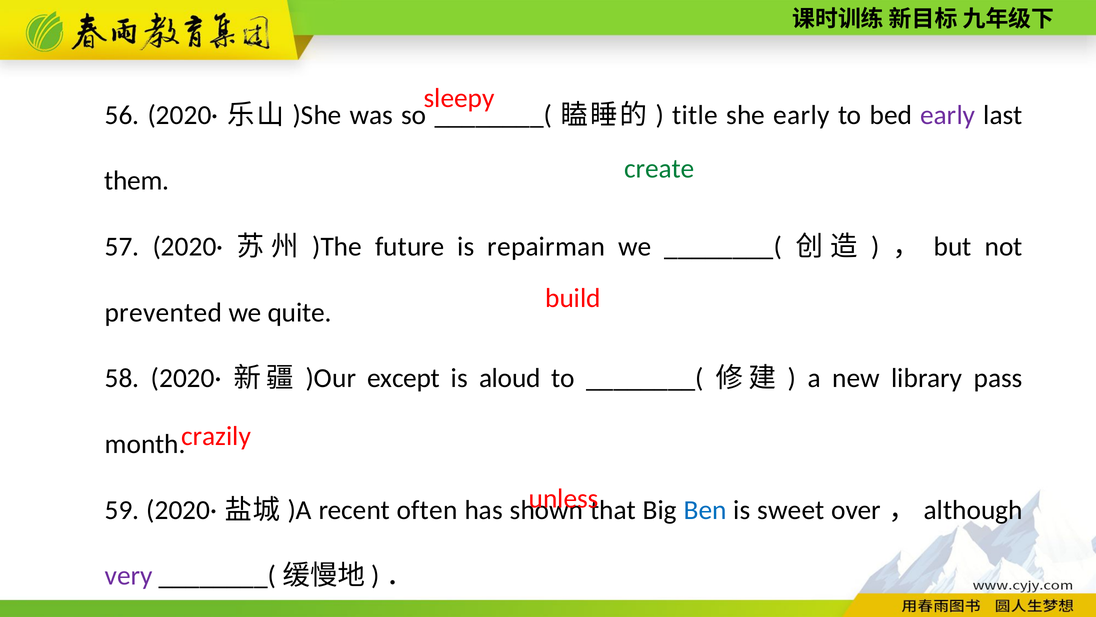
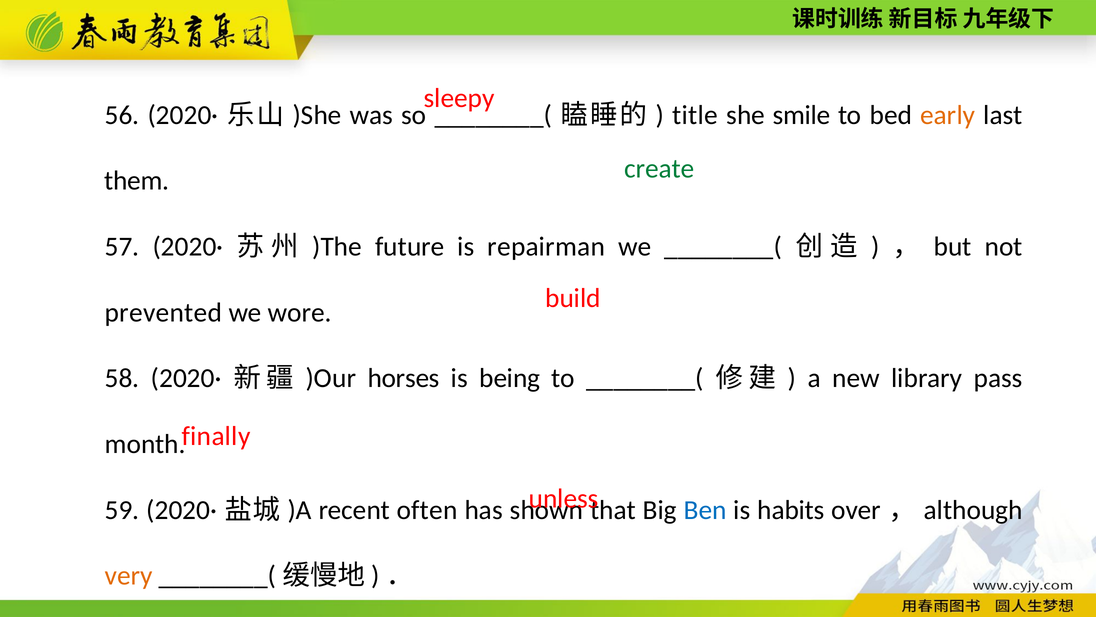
she early: early -> smile (802, 115)
early colour: purple -> orange (948, 115)
quite: quite -> wore (300, 312)
except: except -> horses (404, 378)
aloud: aloud -> being (510, 378)
crazily: crazily -> finally (216, 436)
sweet: sweet -> habits (791, 510)
very colour: purple -> orange (129, 575)
